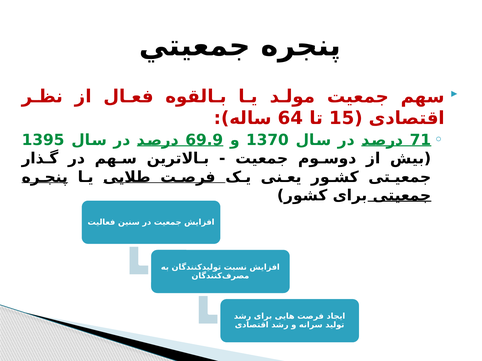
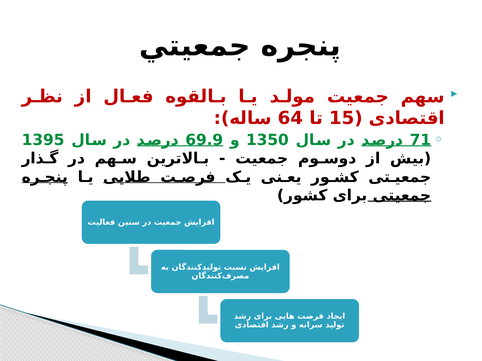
1370: 1370 -> 1350 (268, 140)
